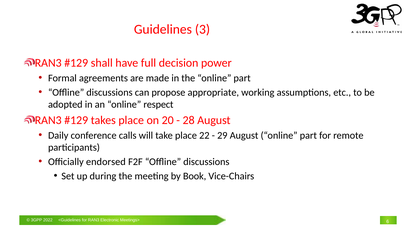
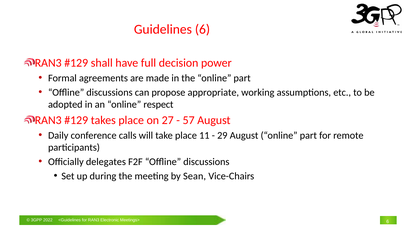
Guidelines 3: 3 -> 6 (202, 29)
20: 20 -> 27 (168, 120)
28: 28 -> 57 (189, 120)
22: 22 -> 11 (204, 135)
endorsed: endorsed -> delegates (106, 161)
Book: Book -> Sean (195, 176)
